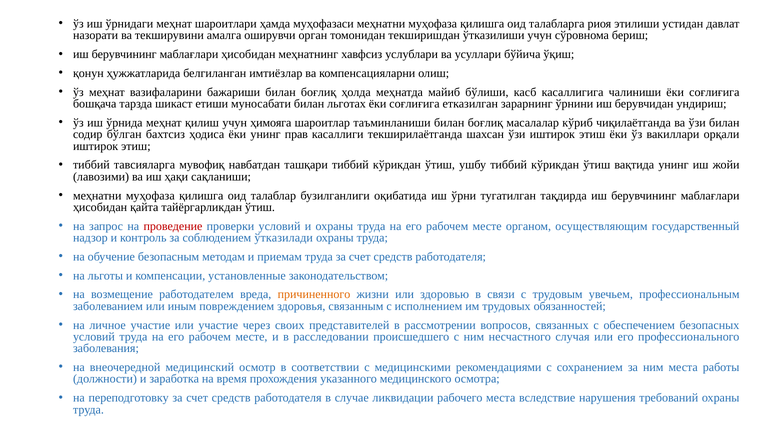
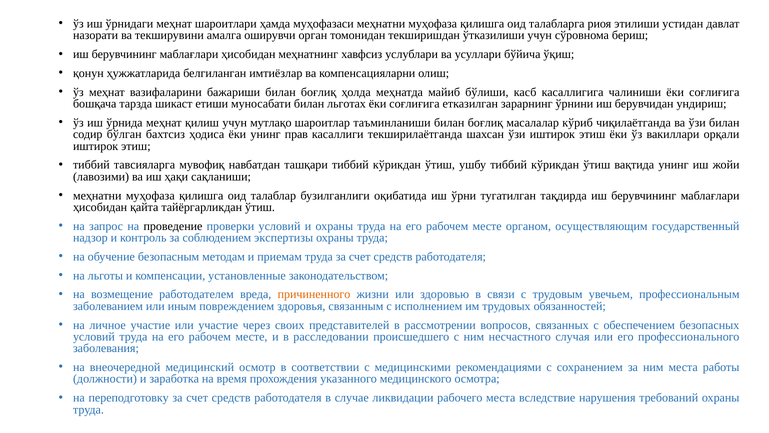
ҳимояга: ҳимояга -> мутлақо (271, 123)
проведение colour: red -> black (173, 226)
ўтказилади: ўтказилади -> экспертизы (284, 238)
